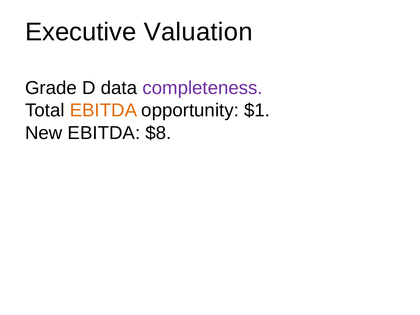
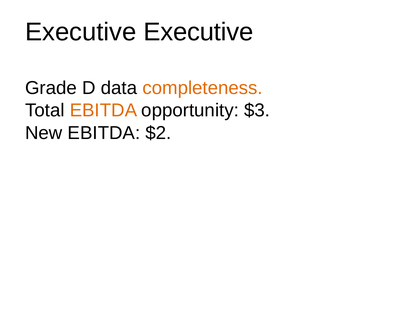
Executive Valuation: Valuation -> Executive (198, 32)
completeness colour: purple -> orange (203, 88)
$1: $1 -> $3 (257, 110)
$8: $8 -> $2 (158, 133)
